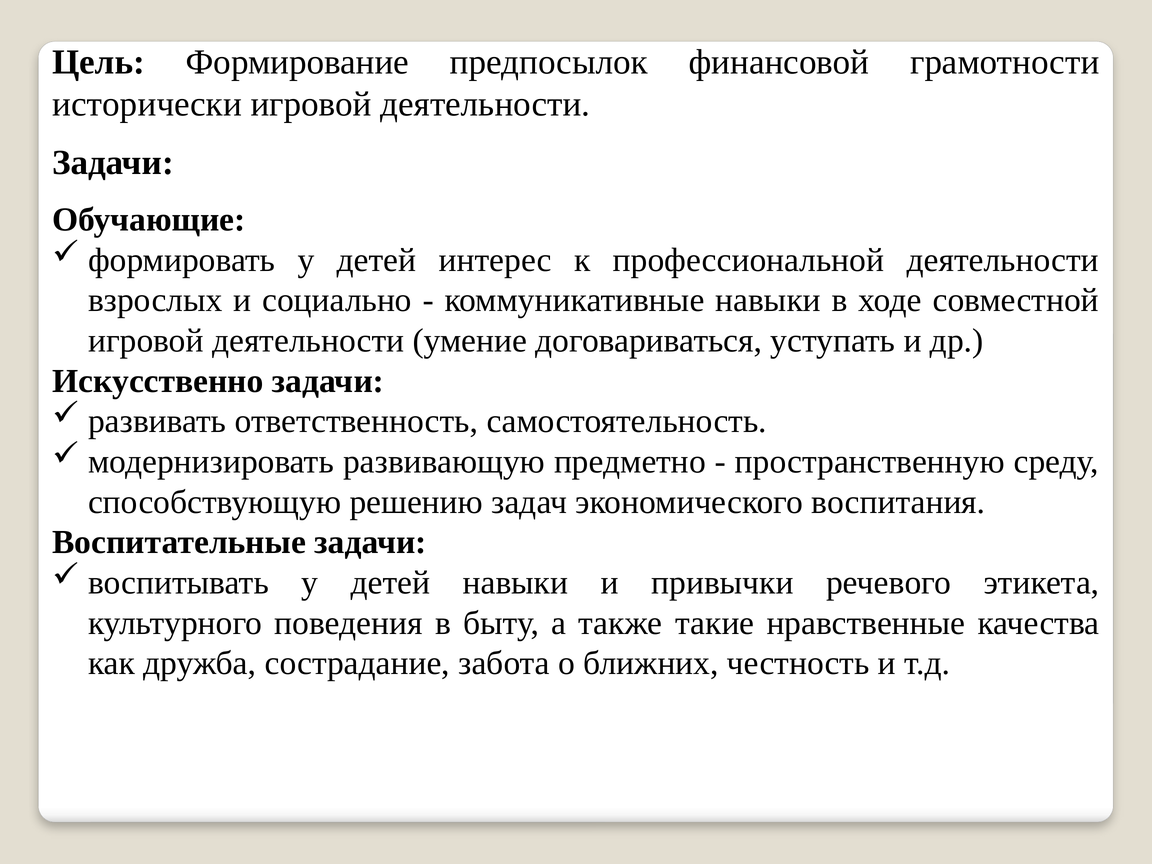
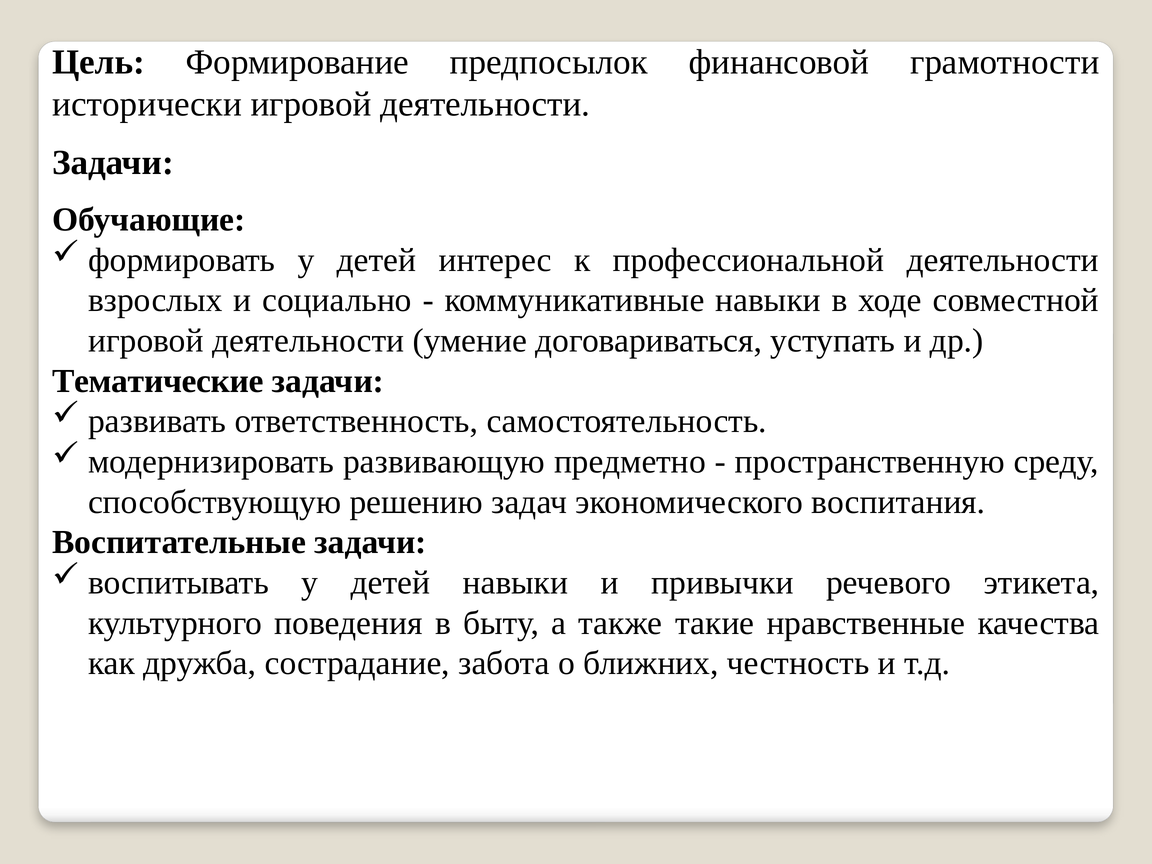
Искусственно: Искусственно -> Тематические (158, 381)
